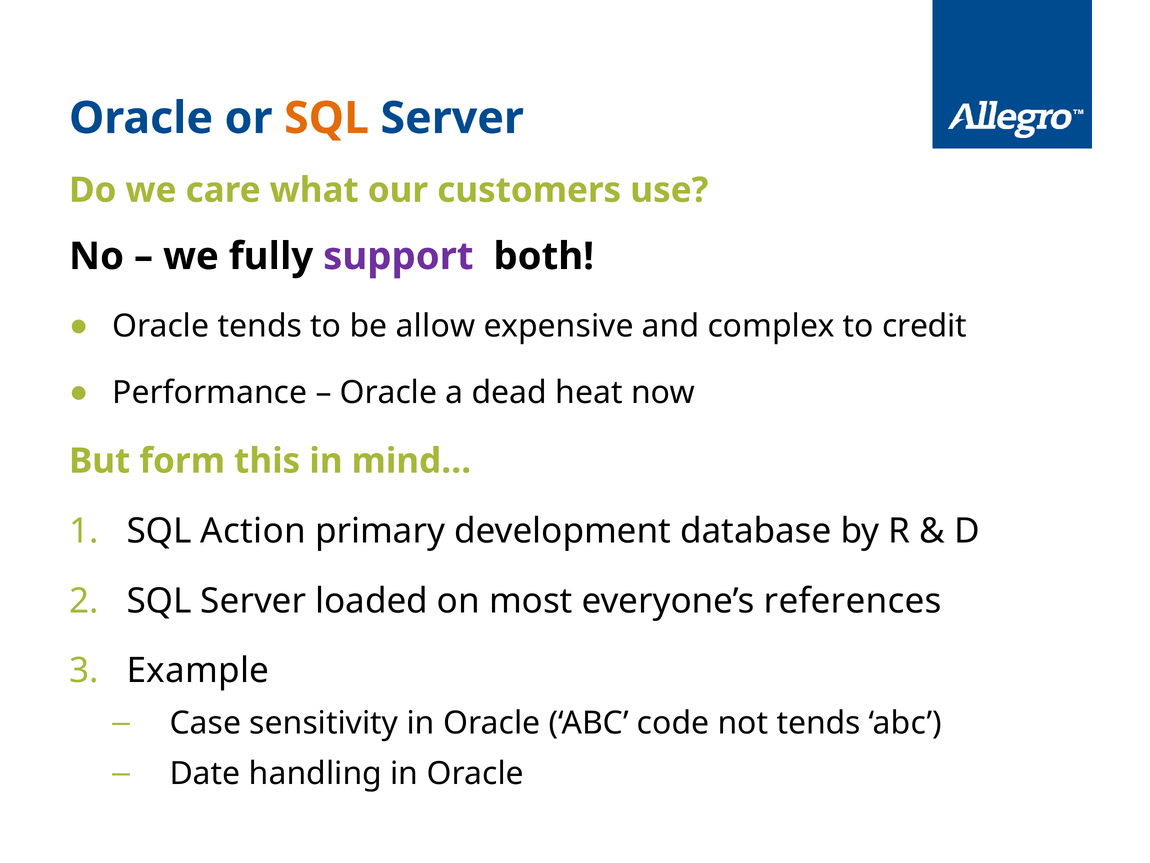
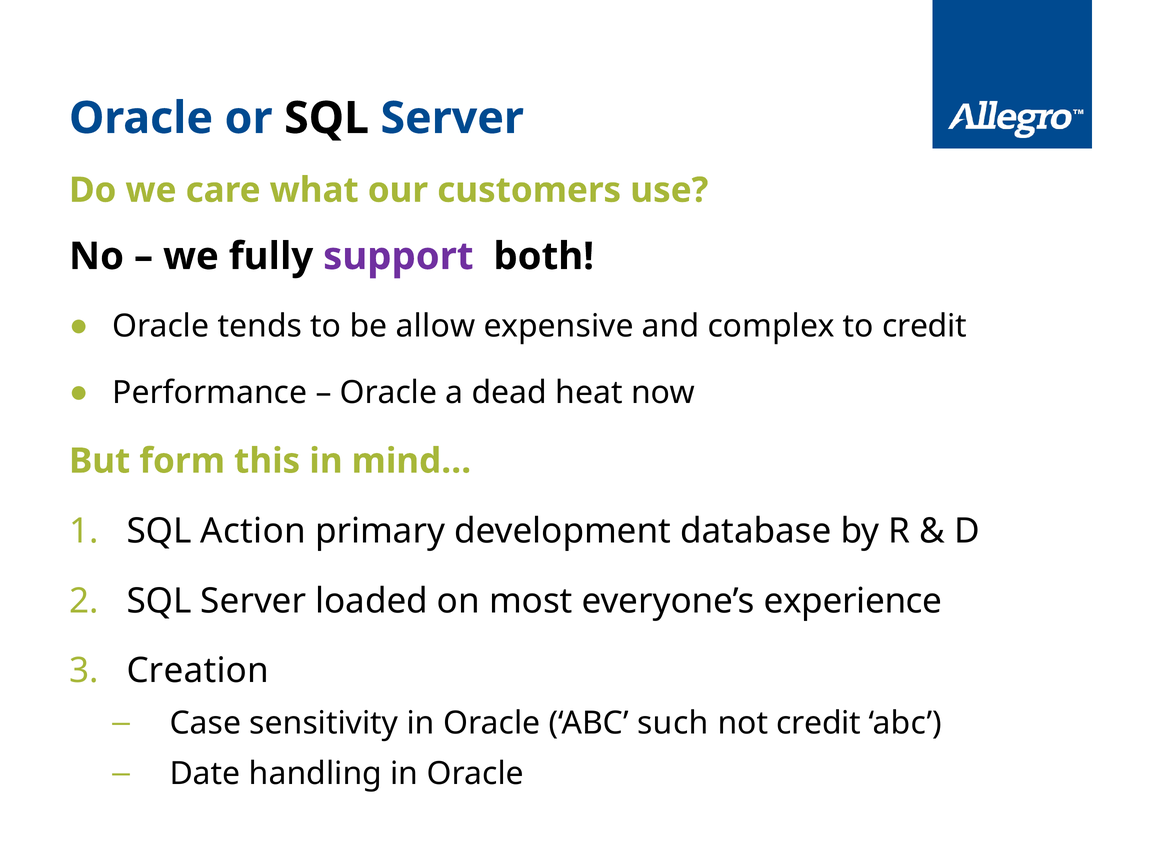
SQL colour: orange -> black (327, 118)
references: references -> experience (853, 601)
Example: Example -> Creation (198, 670)
code: code -> such (673, 723)
not tends: tends -> credit (819, 723)
